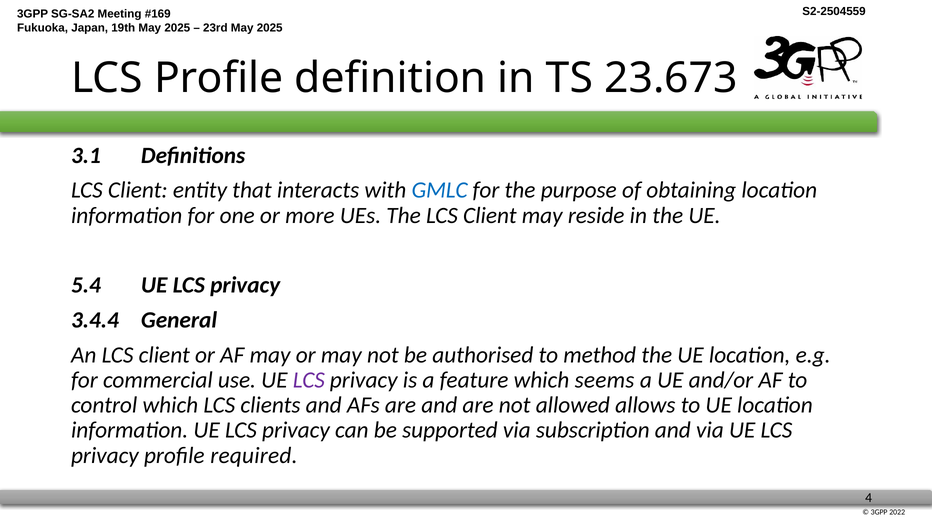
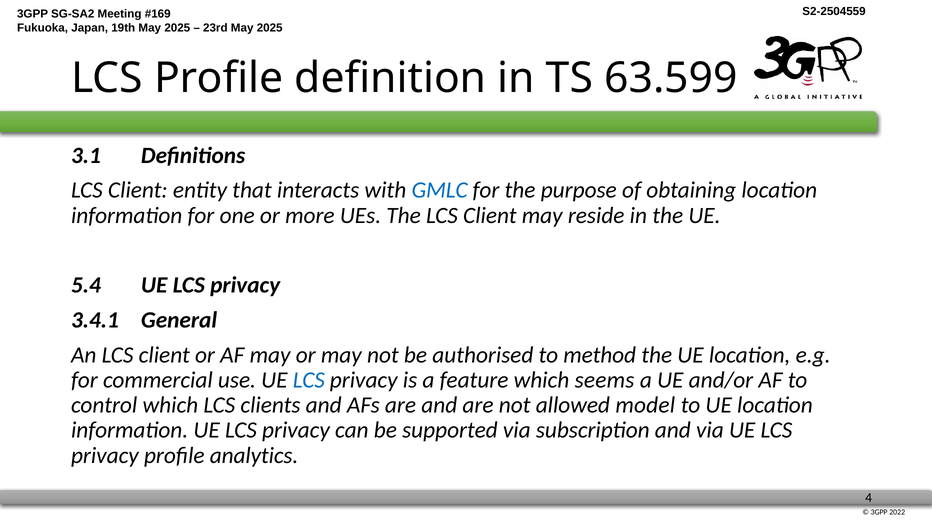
23.673: 23.673 -> 63.599 (671, 78)
3.4.4: 3.4.4 -> 3.4.1 (95, 320)
LCS colour: purple -> blue (309, 380)
allows: allows -> model (645, 405)
required: required -> analytics (254, 456)
